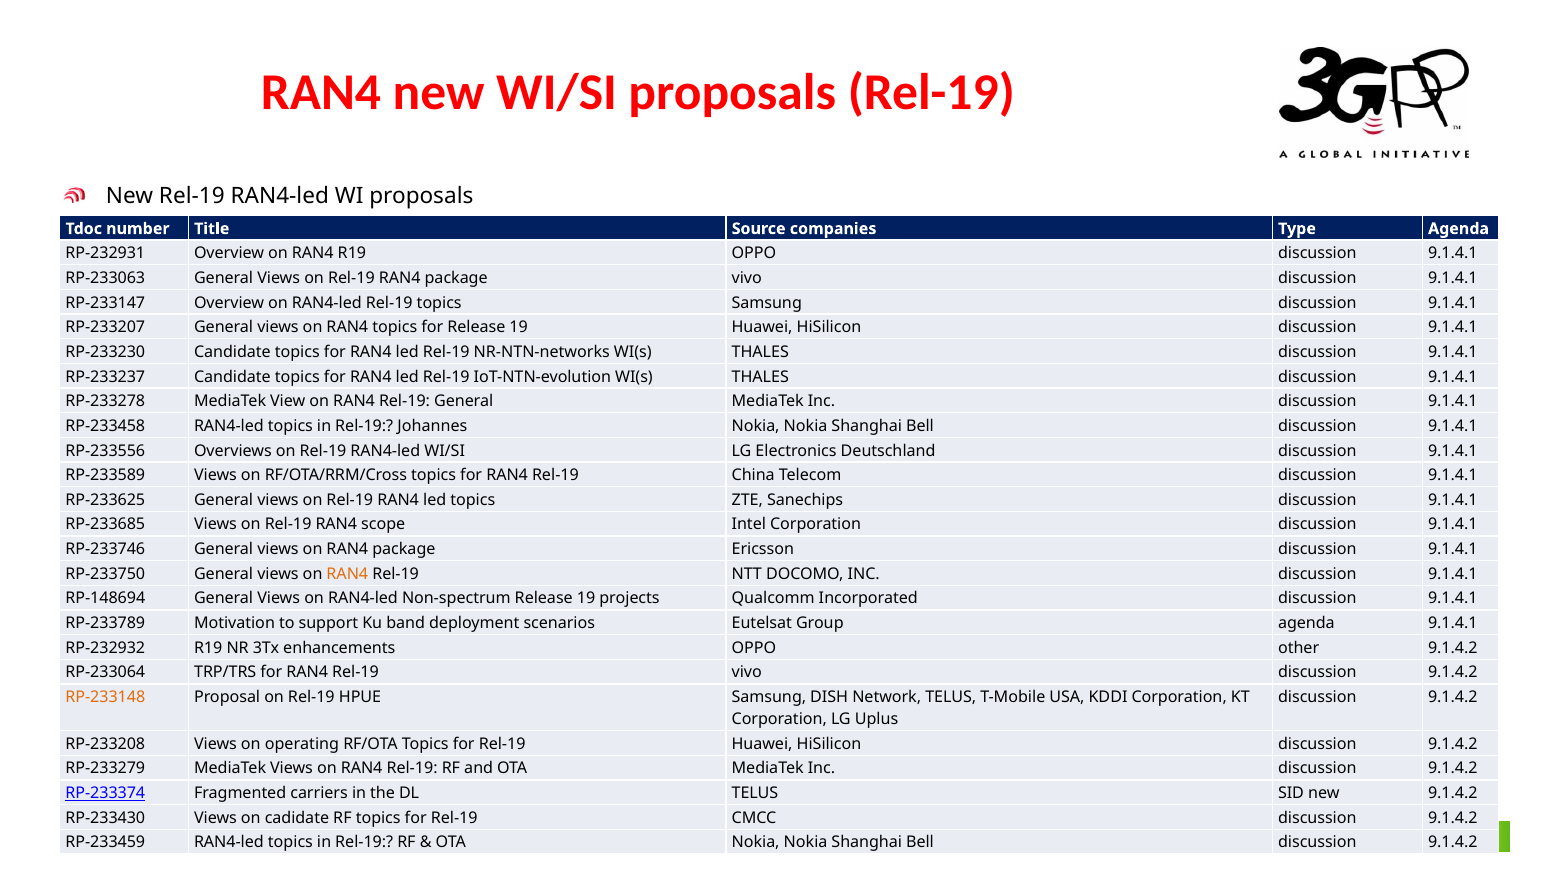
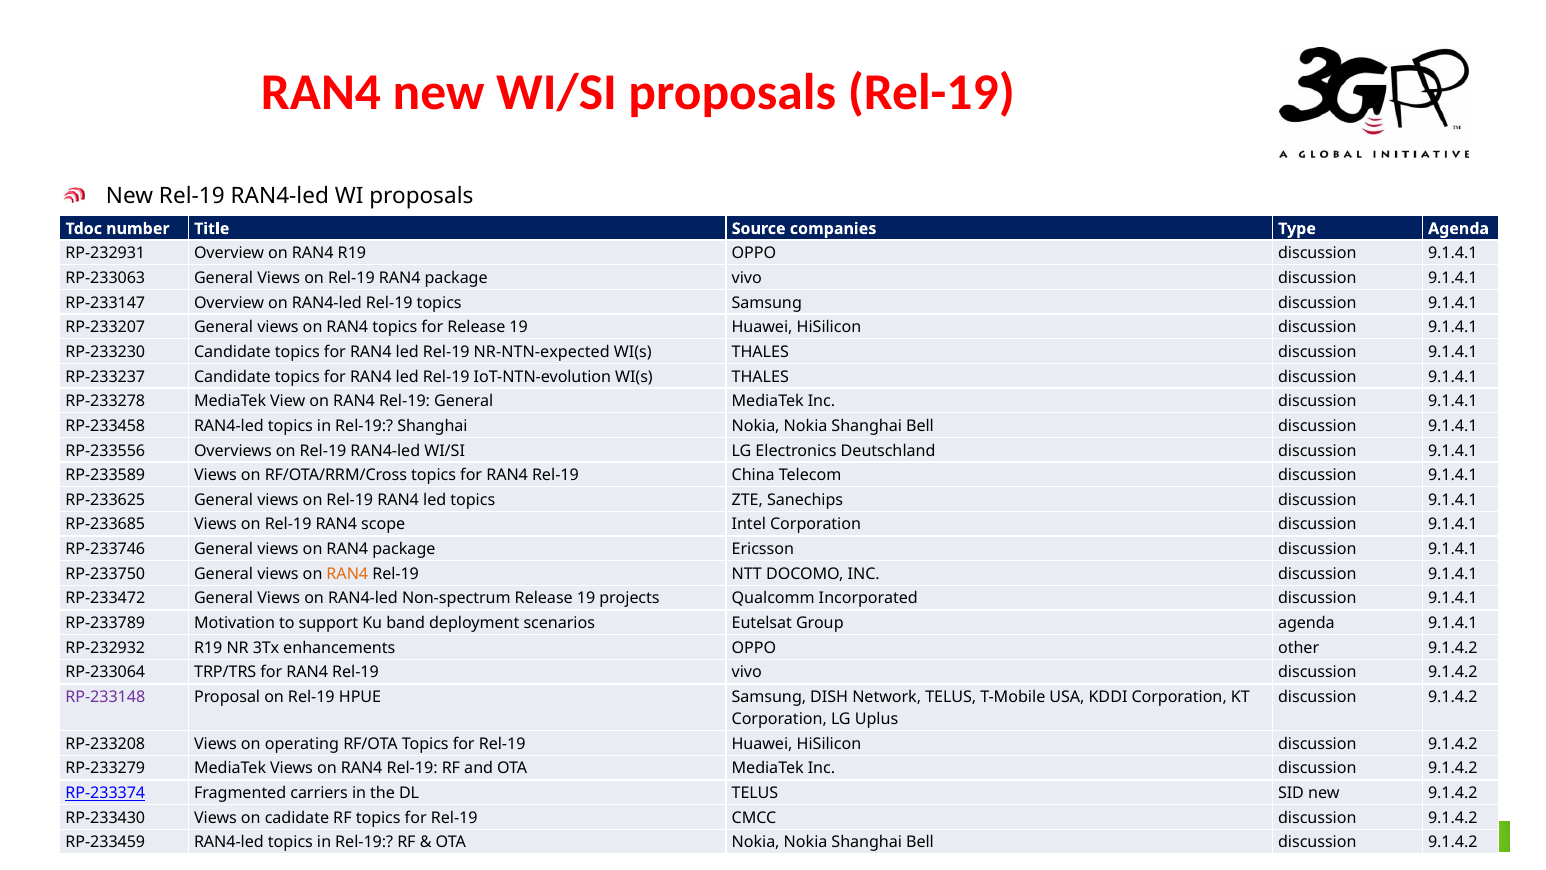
NR-NTN-networks: NR-NTN-networks -> NR-NTN-expected (542, 352)
Rel-19 Johannes: Johannes -> Shanghai (432, 426)
RP-148694: RP-148694 -> RP-233472 (105, 598)
RP-233148 colour: orange -> purple (105, 697)
